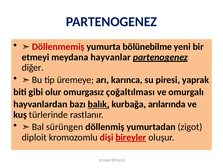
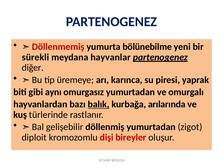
etmeyi: etmeyi -> sürekli (35, 57)
olur: olur -> aynı (53, 92)
omurgasız çoğaltılması: çoğaltılması -> yumurtadan (131, 92)
sürüngen: sürüngen -> gelişebilir (65, 126)
bireyler underline: present -> none (131, 137)
